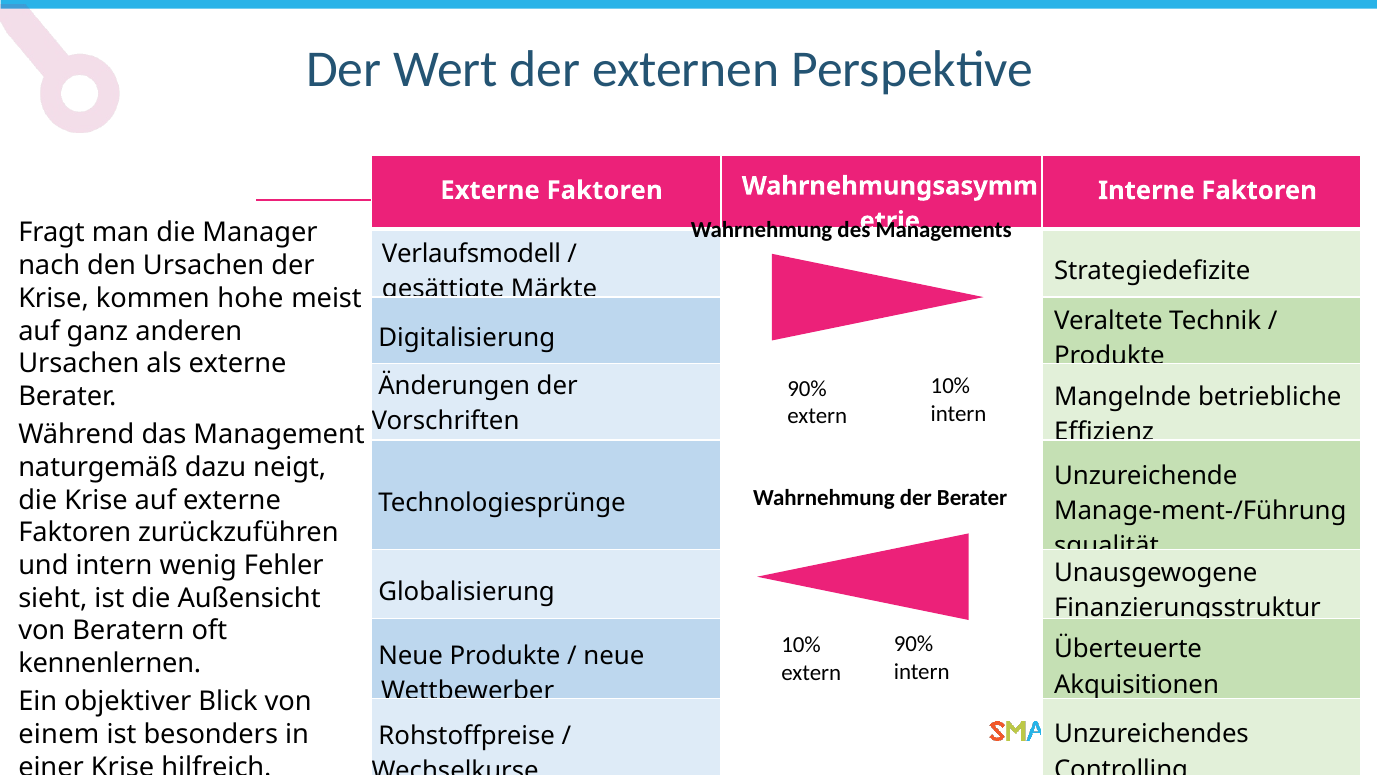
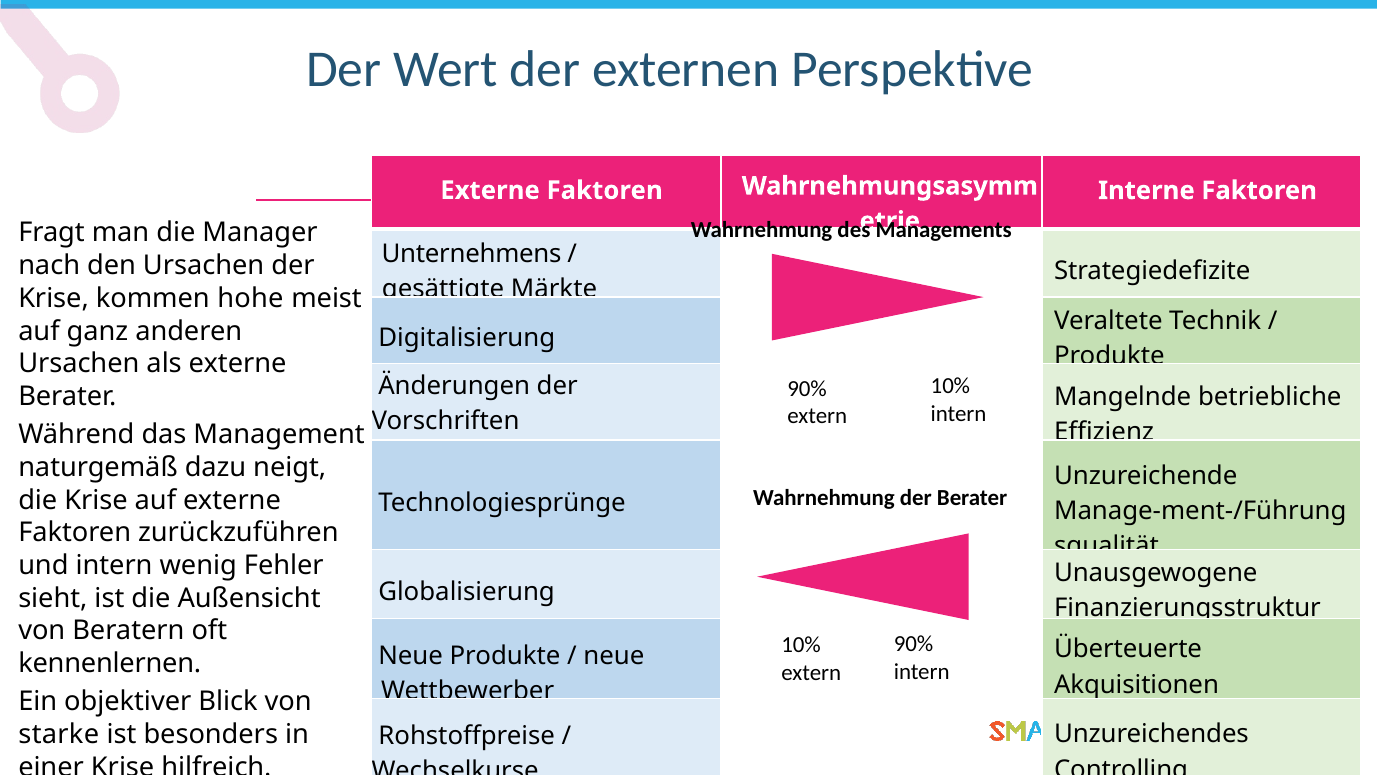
Verlaufsmodell: Verlaufsmodell -> Unternehmens (472, 254)
einem: einem -> starke (59, 734)
